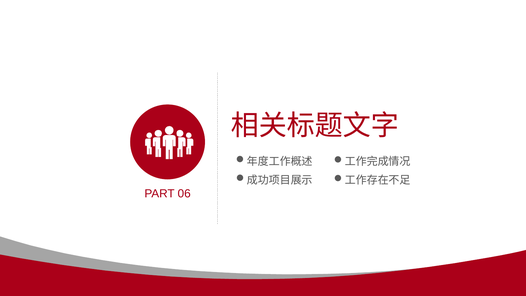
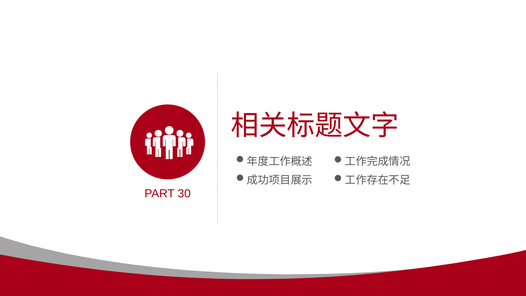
06: 06 -> 30 (184, 194)
